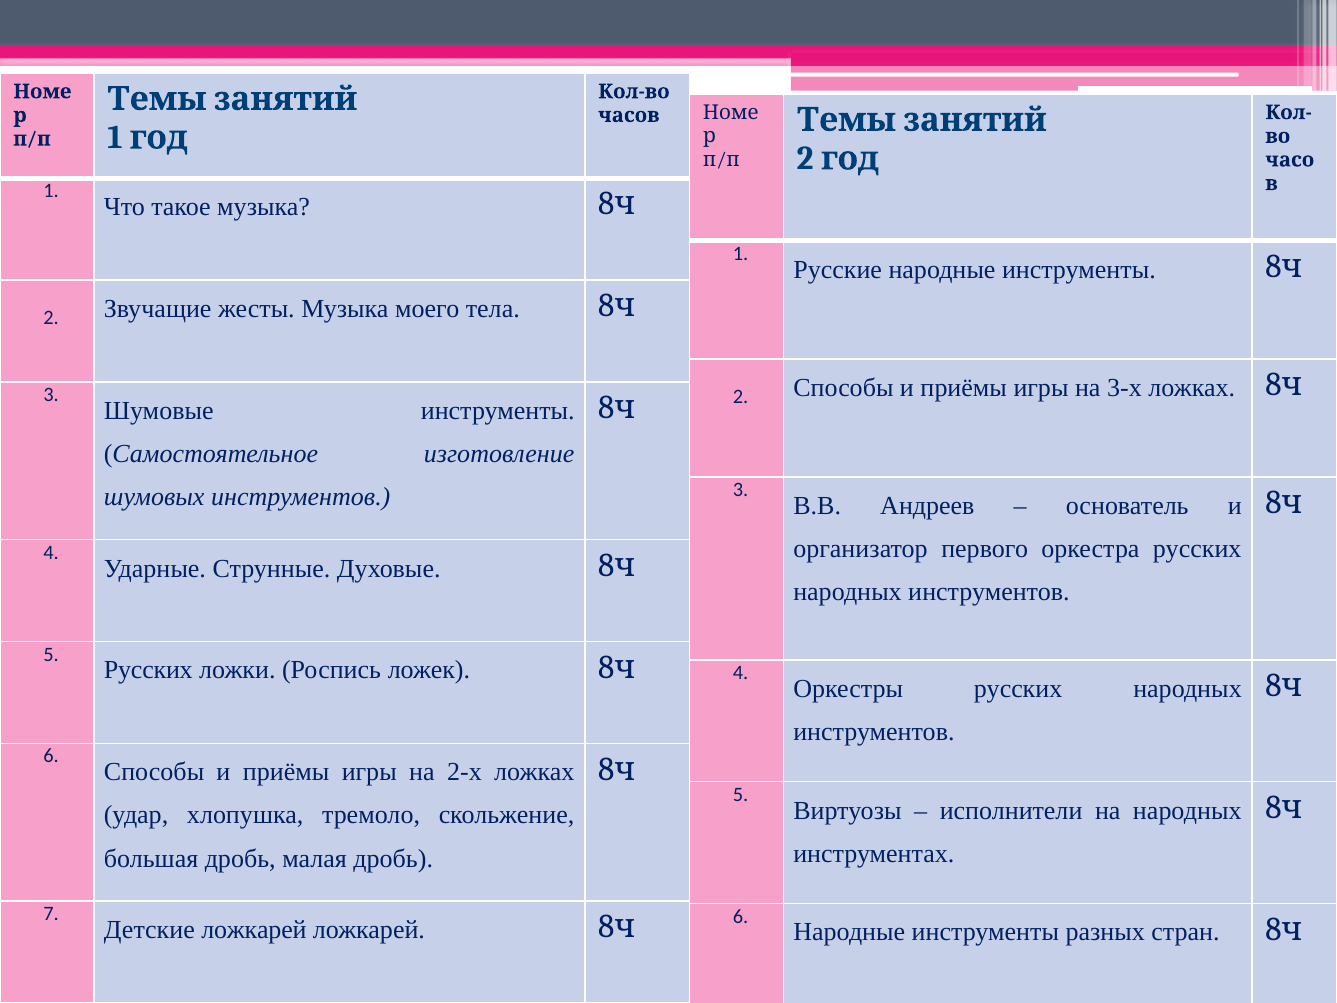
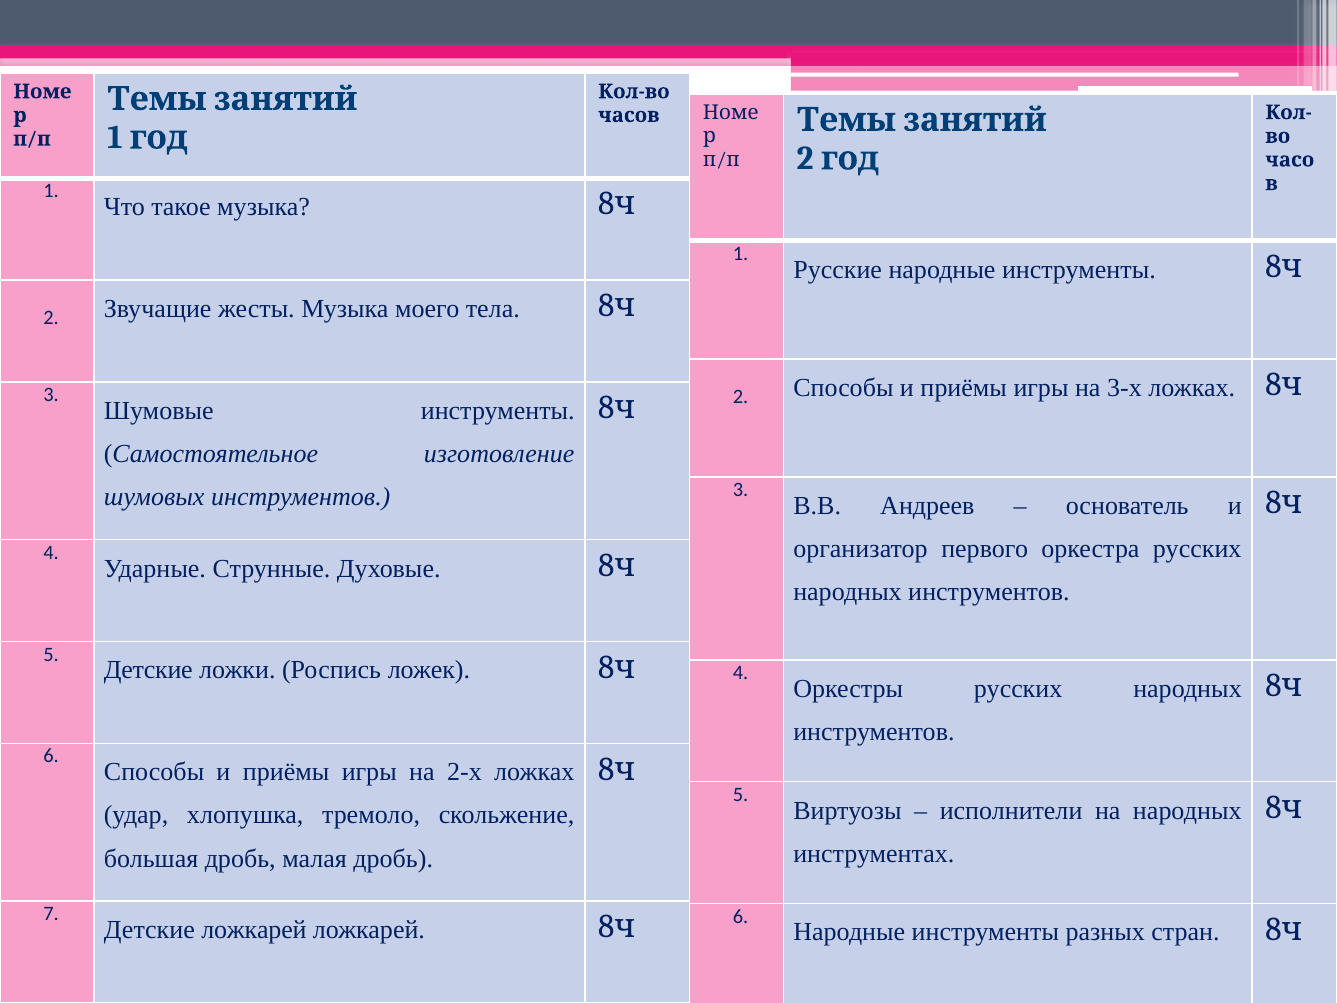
Русских: Русских -> Детские (148, 670)
